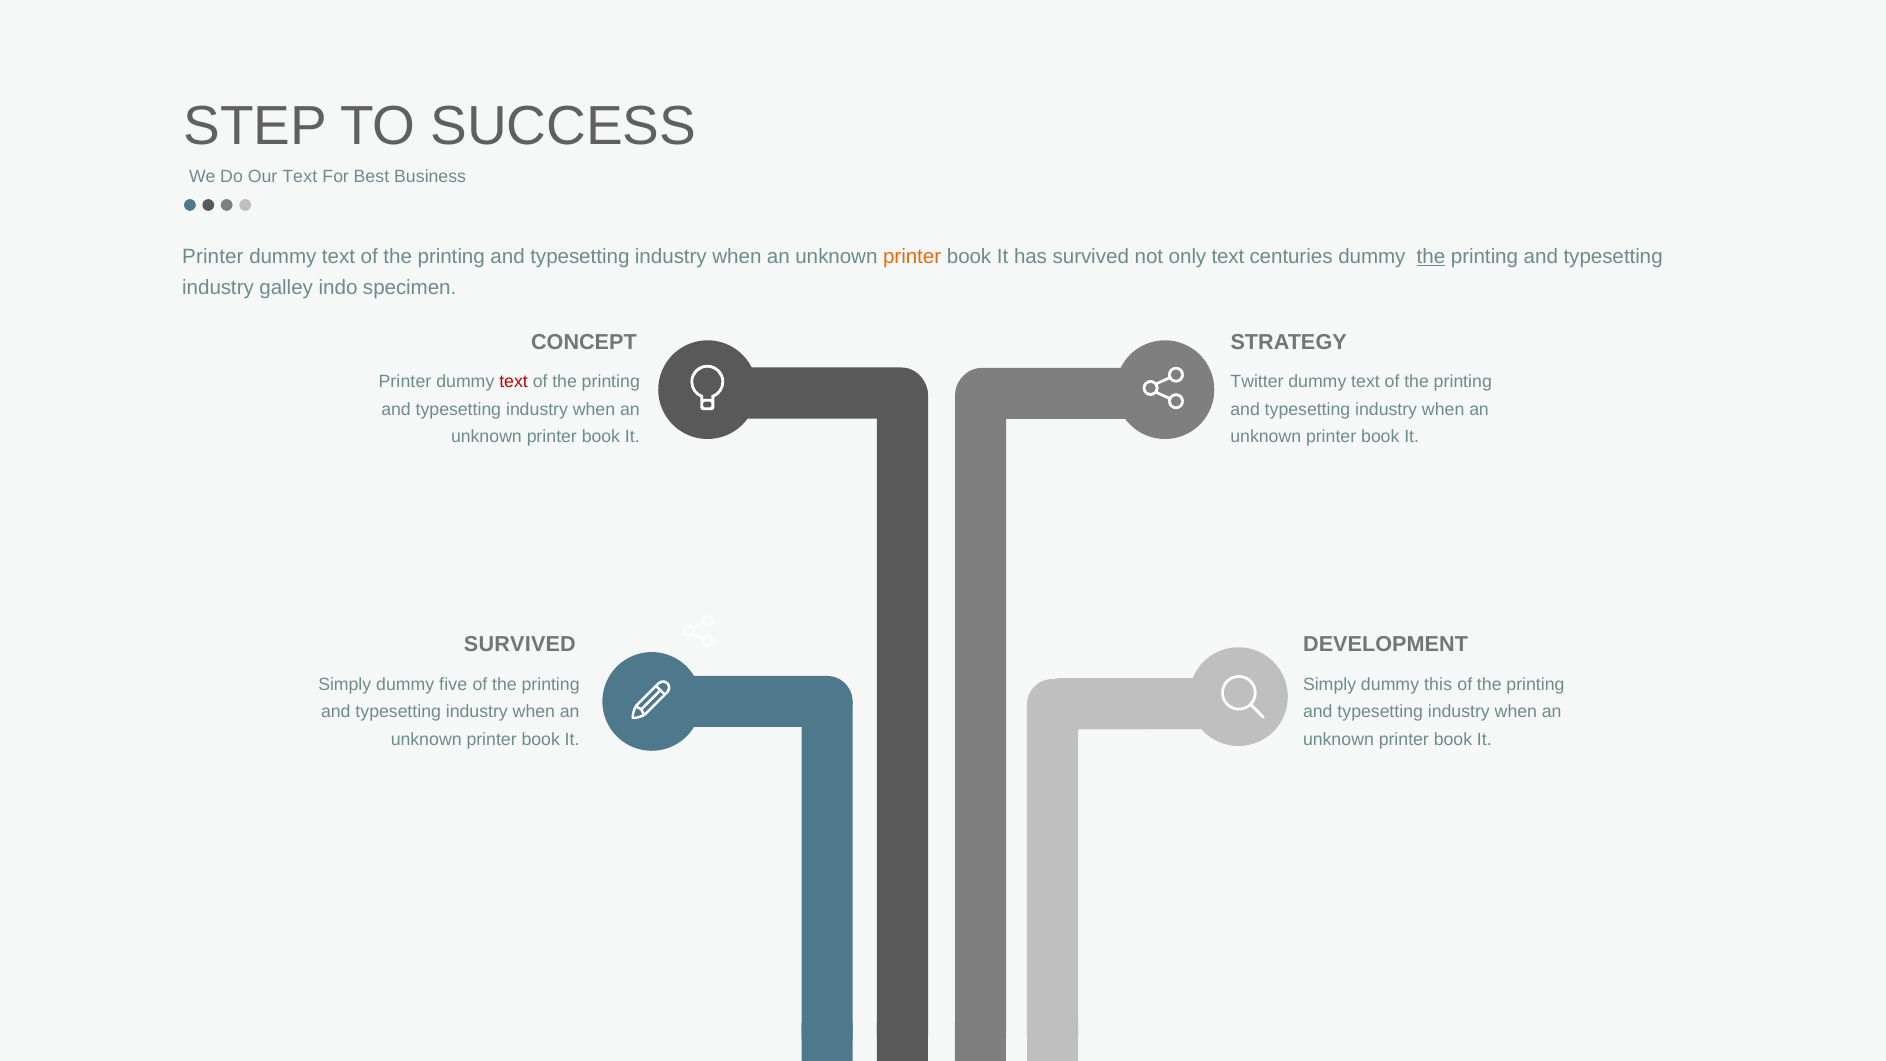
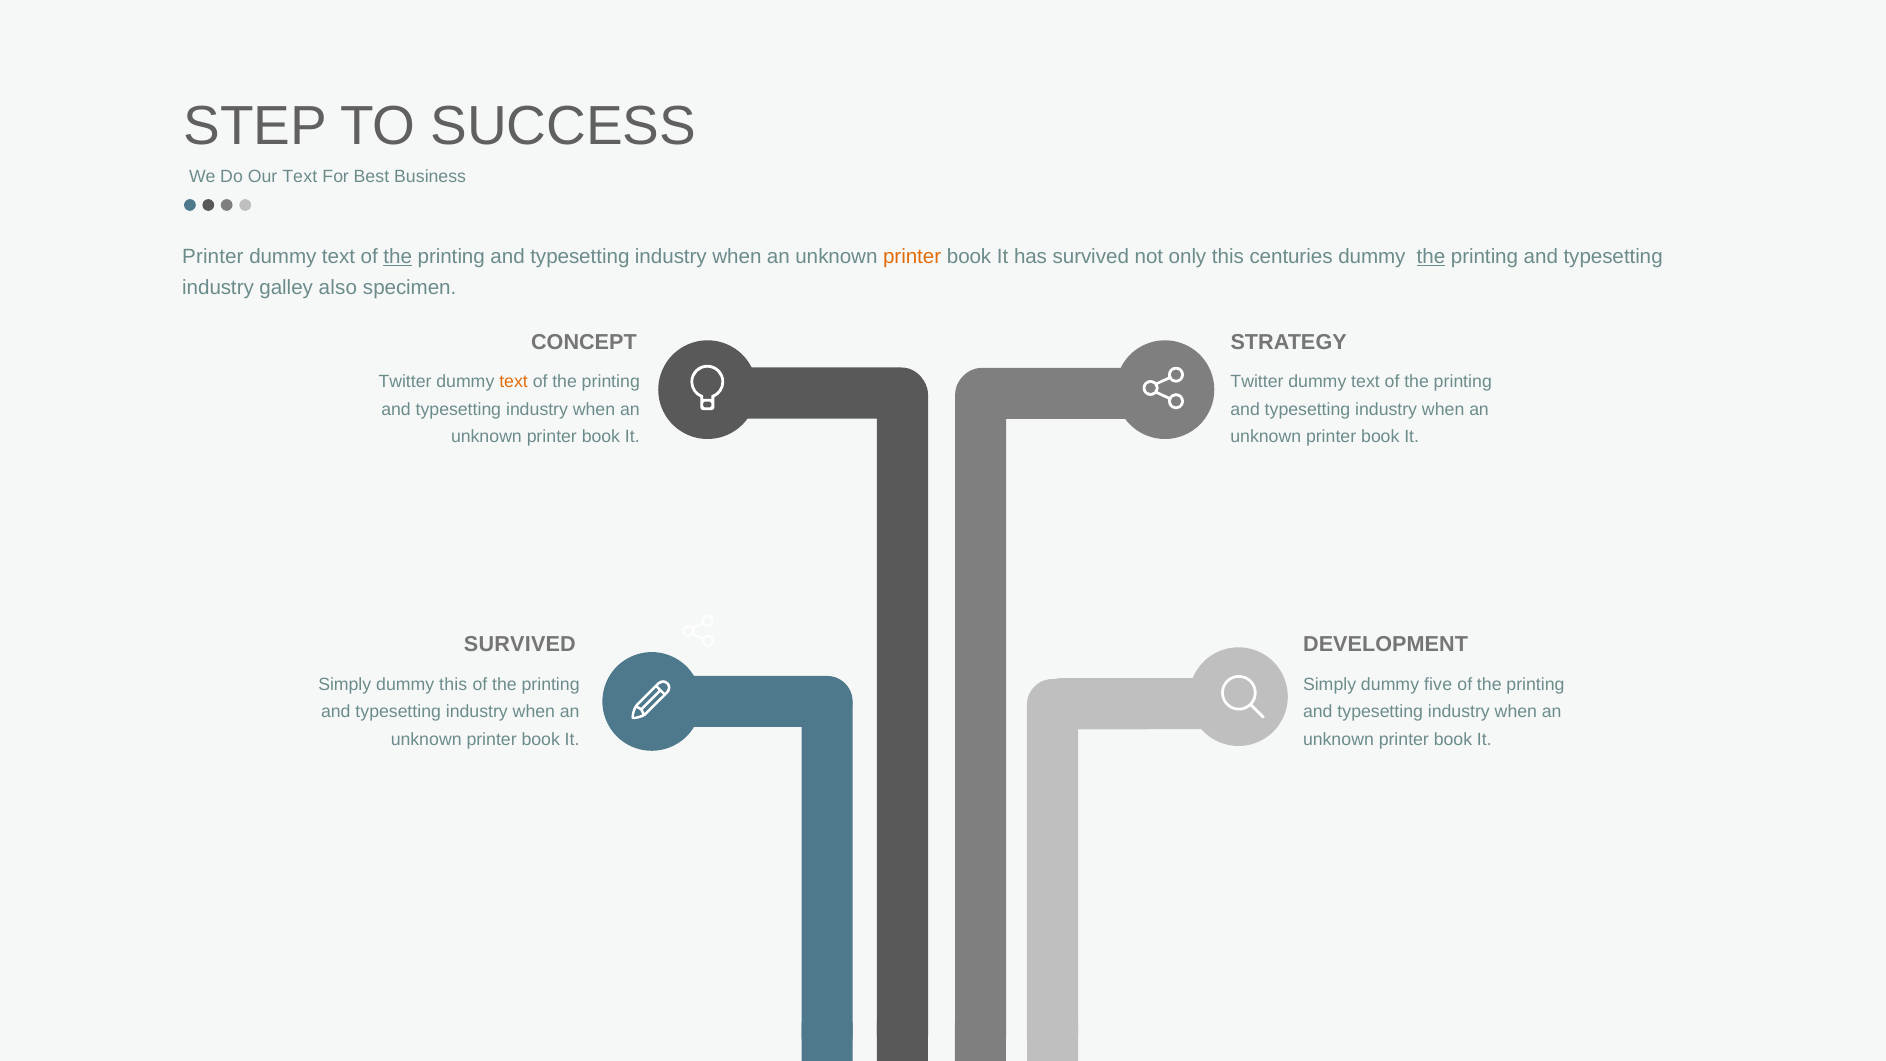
the underline: none -> present (398, 257)
only text: text -> this (1228, 257)
indo: indo -> also (338, 288)
Printer: Printer -> Twitter (405, 382)
text colour: red -> orange (514, 382)
dummy five: five -> this (453, 684)
this: this -> five (1438, 684)
